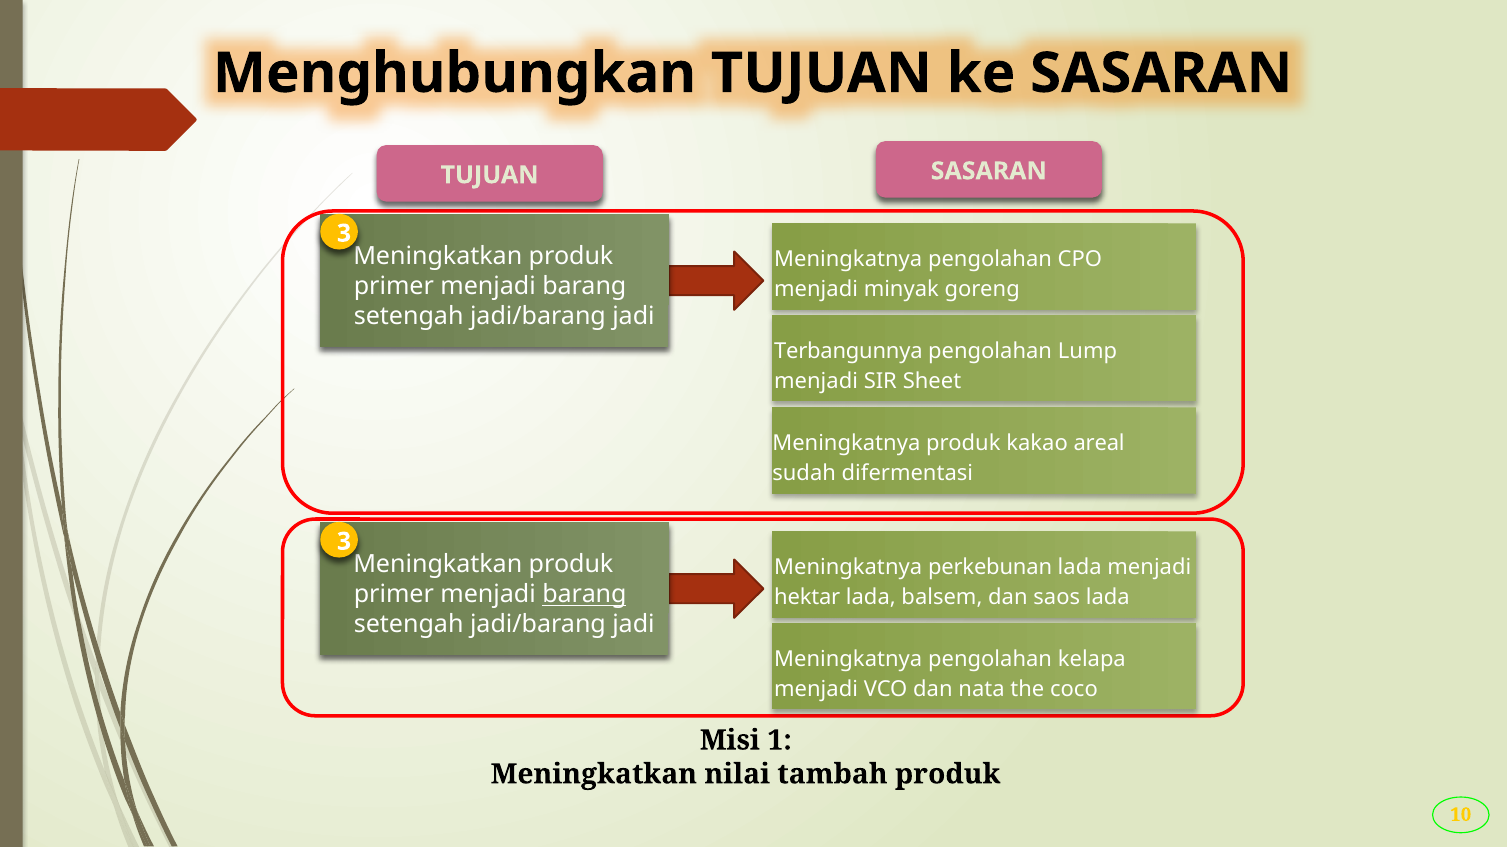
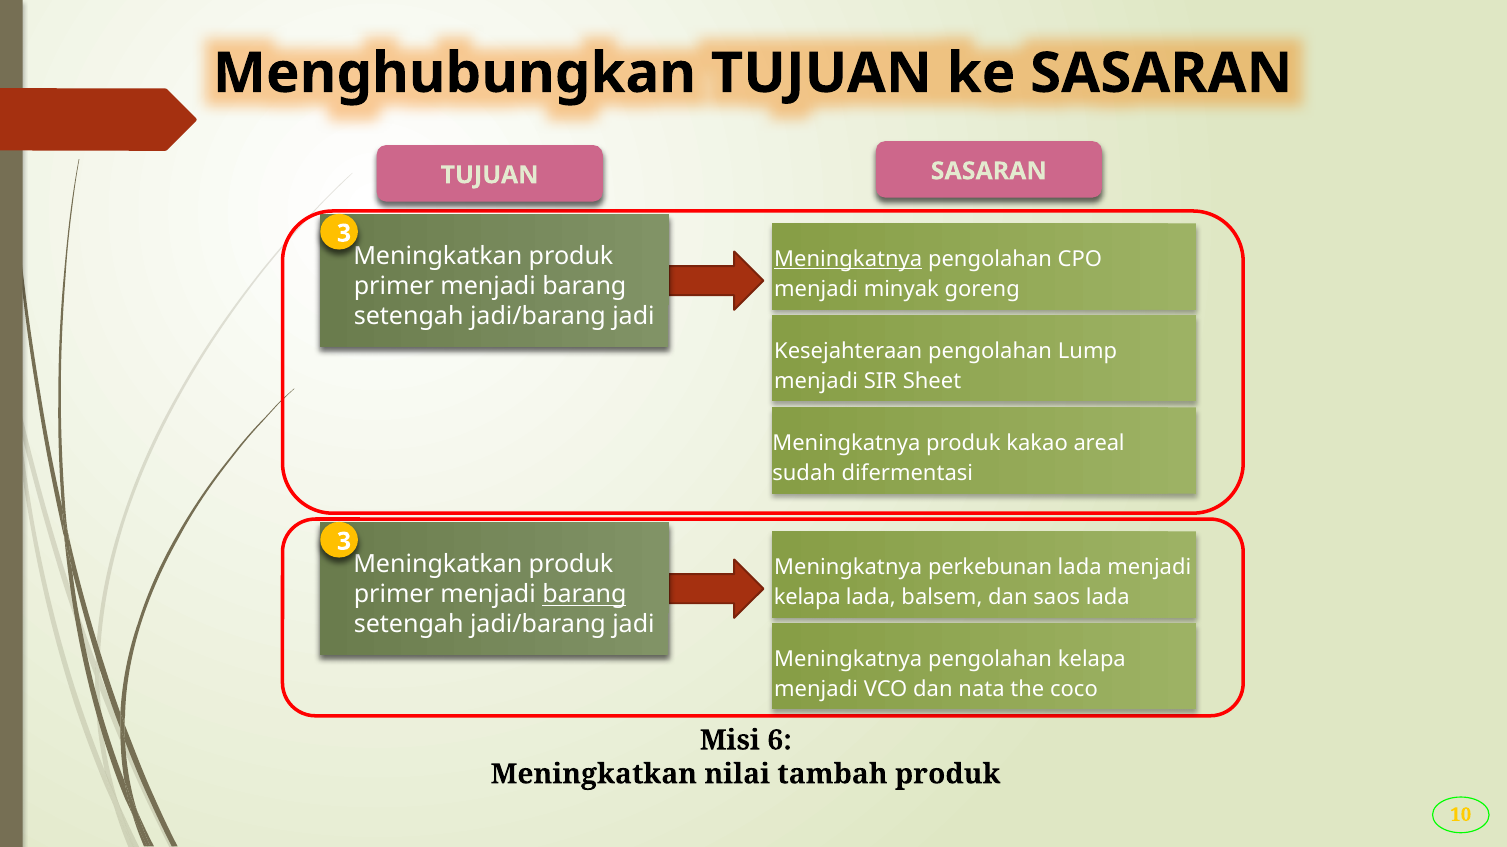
Meningkatnya underline: none -> present (848, 259)
Terbangunnya: Terbangunnya -> Kesejahteraan (848, 351)
hektar: hektar -> kelapa (807, 598)
1: 1 -> 6 (780, 741)
